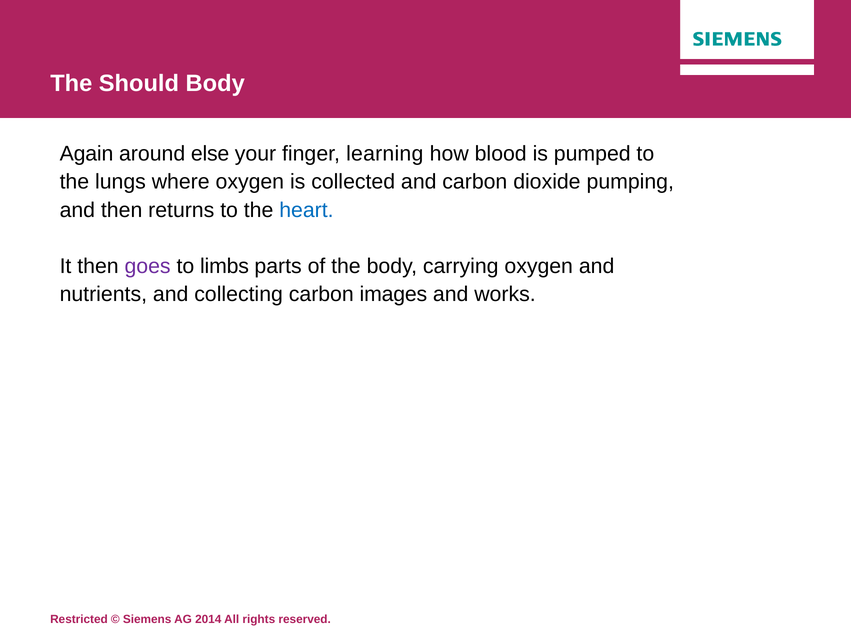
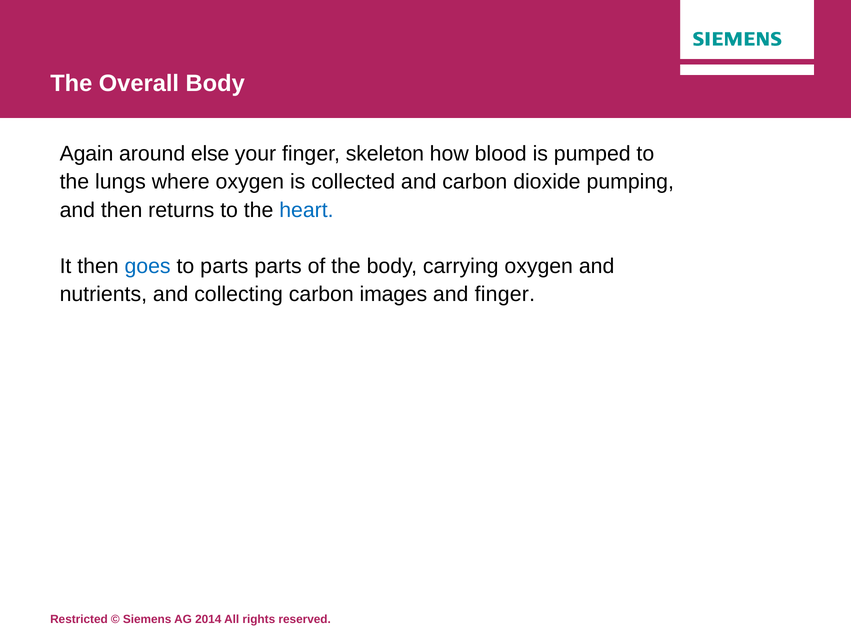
Should: Should -> Overall (139, 84)
learning: learning -> skeleton (385, 154)
goes colour: purple -> blue (148, 266)
to limbs: limbs -> parts (224, 266)
and works: works -> finger (505, 294)
